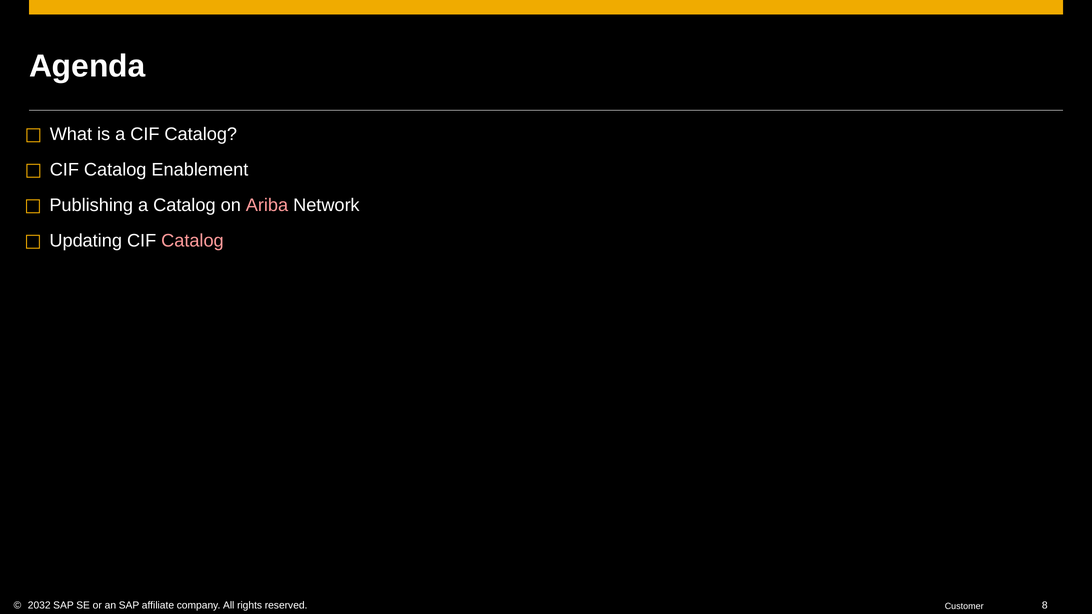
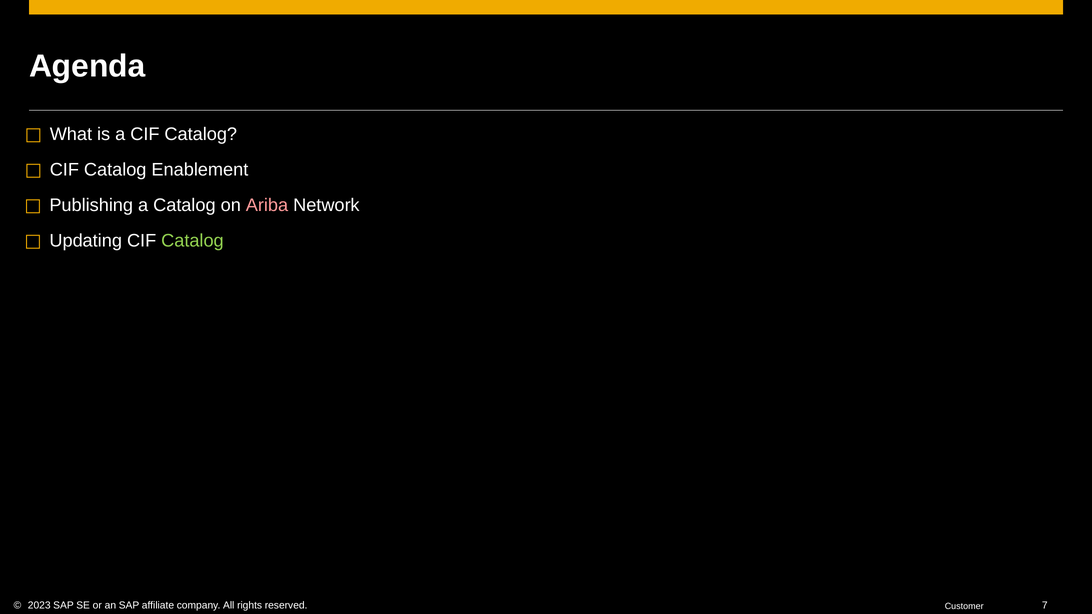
Catalog colour: pink -> light green (192, 241)
2032: 2032 -> 2023 (39, 606)
8: 8 -> 7 (1045, 606)
